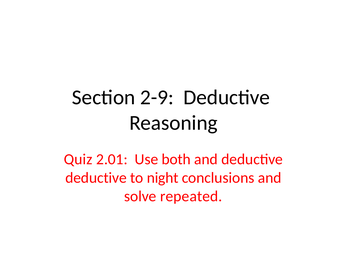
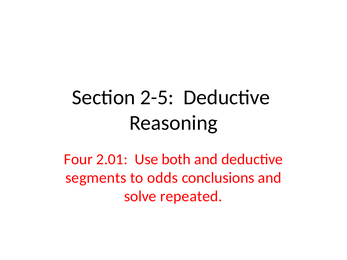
2-9: 2-9 -> 2-5 (157, 97)
Quiz: Quiz -> Four (78, 160)
deductive: deductive -> segments (96, 178)
night: night -> odds (162, 178)
